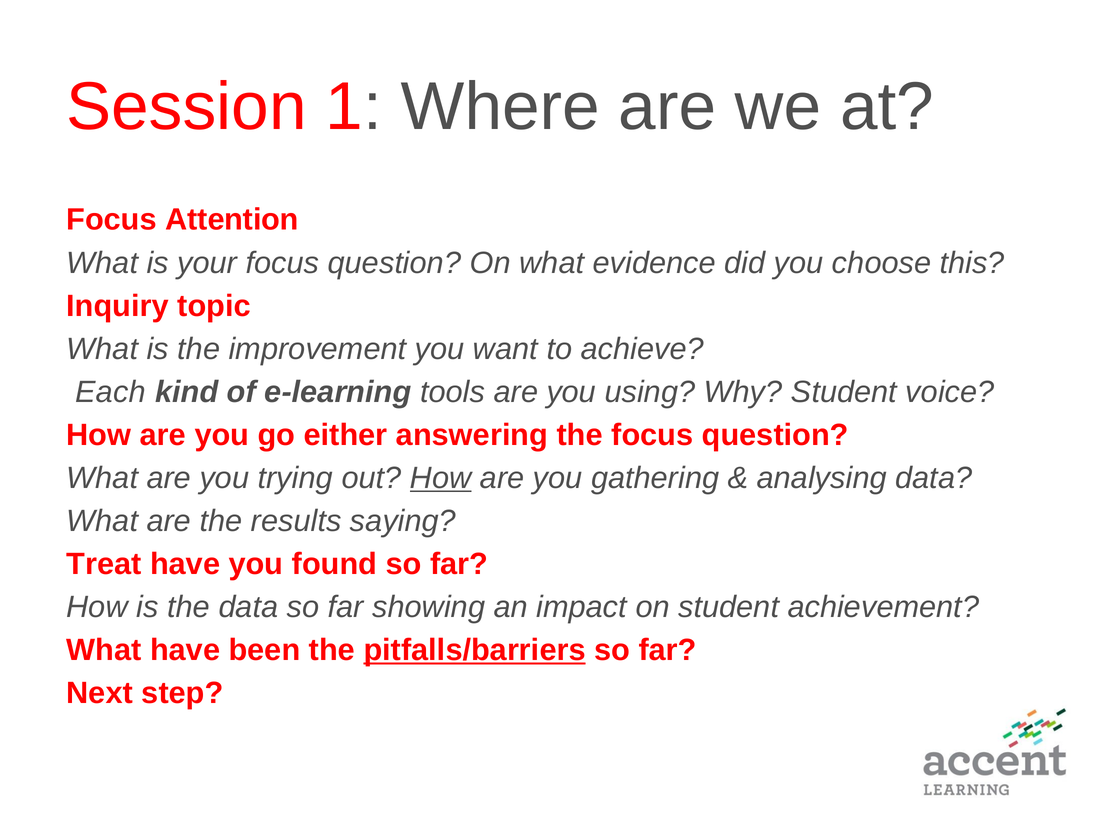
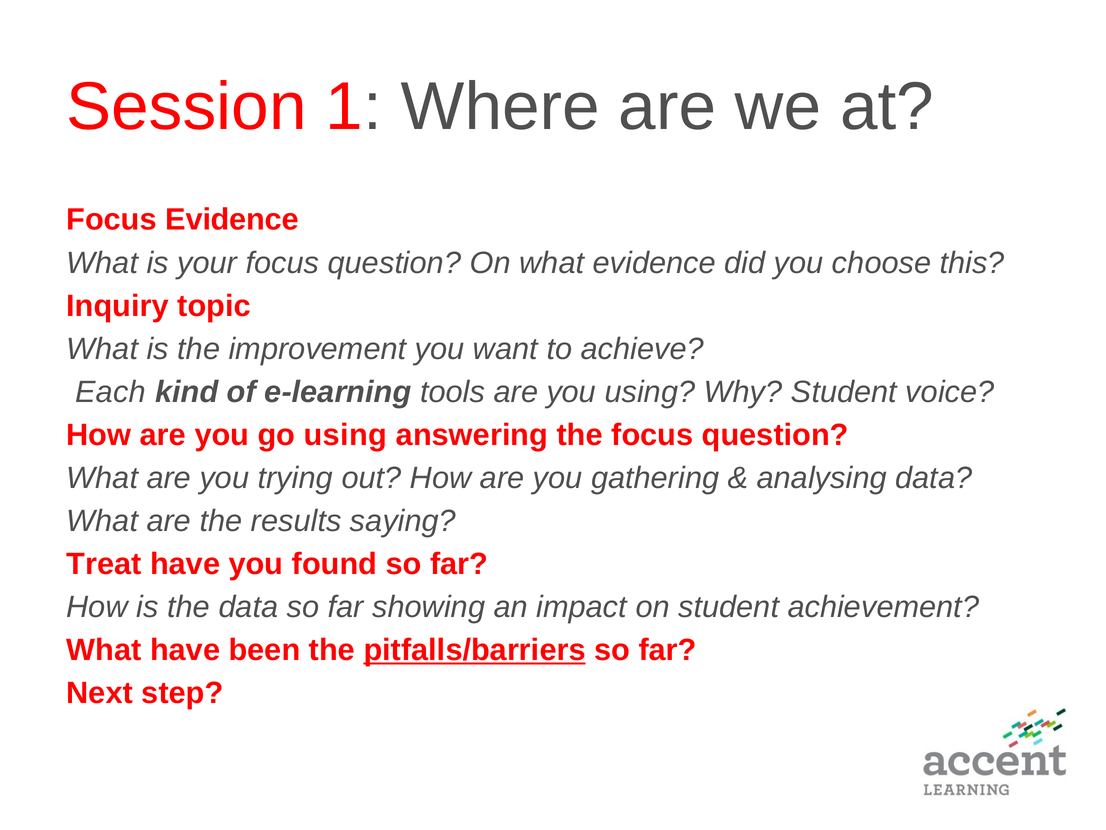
Focus Attention: Attention -> Evidence (232, 220)
go either: either -> using (345, 435)
How underline: present -> none (441, 478)
